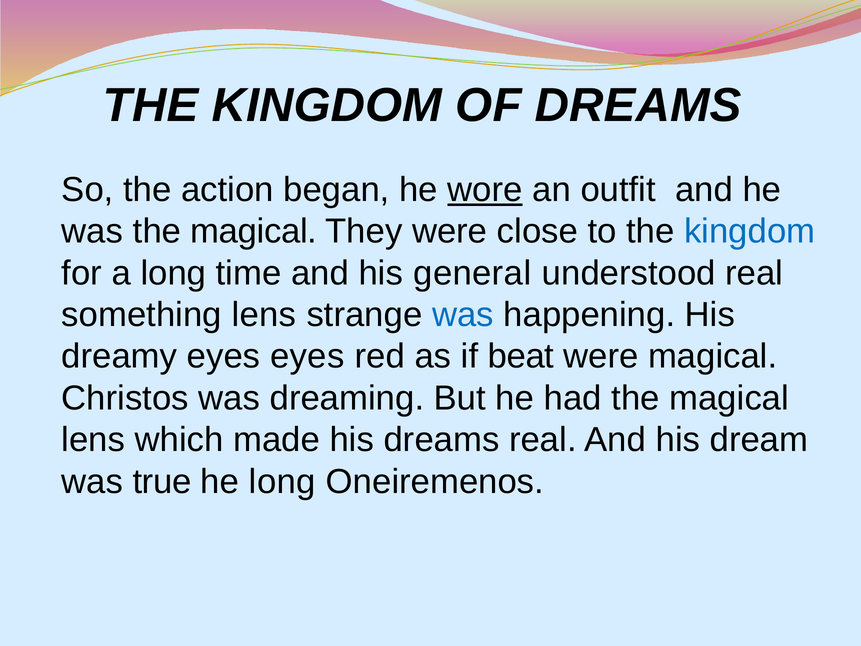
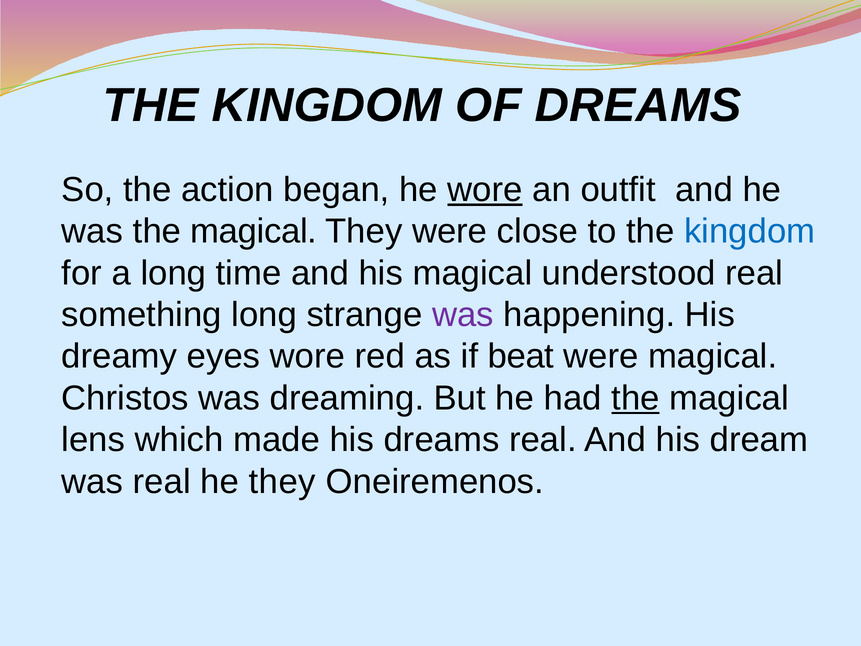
his general: general -> magical (472, 273)
something lens: lens -> long (264, 315)
was colour: blue -> purple (463, 315)
eyes eyes: eyes -> wore (307, 356)
the underline: none -> present (635, 398)
was true: true -> real (162, 481)
he long: long -> they (282, 481)
